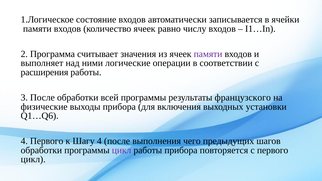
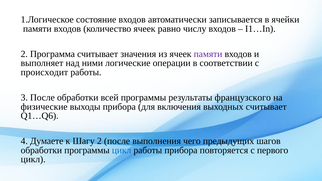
расширения: расширения -> происходит (44, 72)
выходных установки: установки -> считывает (266, 107)
4 Первого: Первого -> Думаете (47, 141)
Шагу 4: 4 -> 2 (99, 141)
цикл colour: purple -> blue (122, 150)
